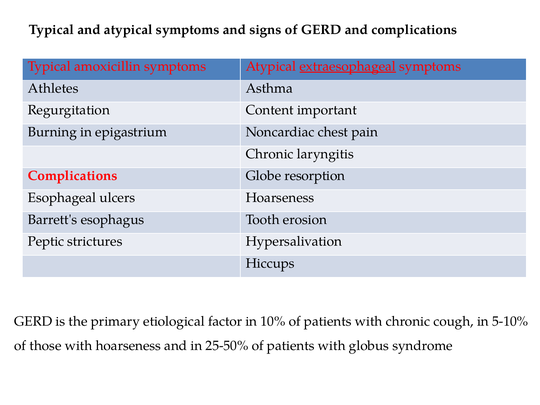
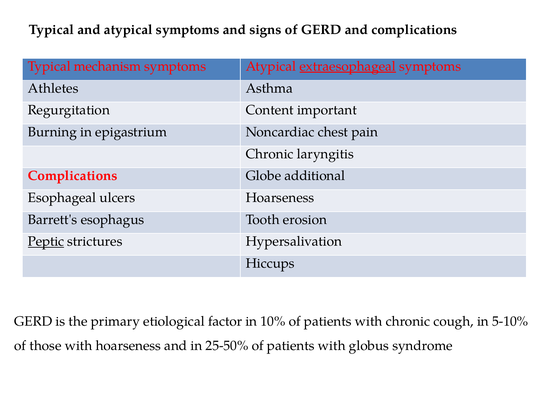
amoxicillin: amoxicillin -> mechanism (108, 66)
resorption: resorption -> additional (315, 176)
Peptic underline: none -> present (46, 242)
